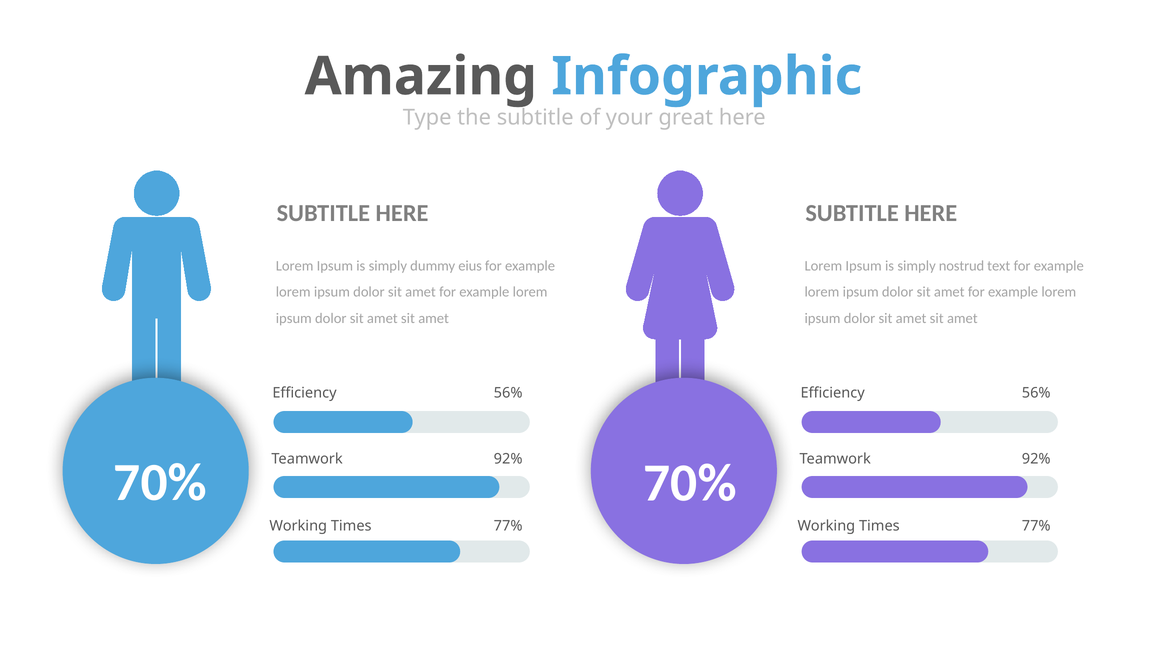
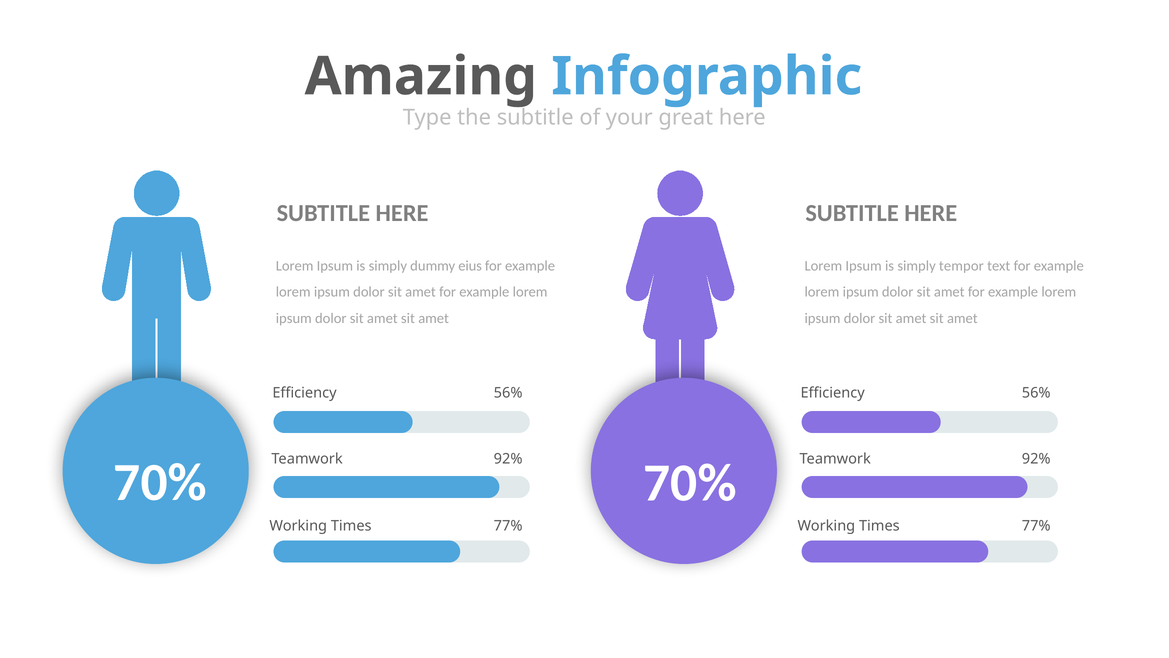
nostrud: nostrud -> tempor (961, 266)
